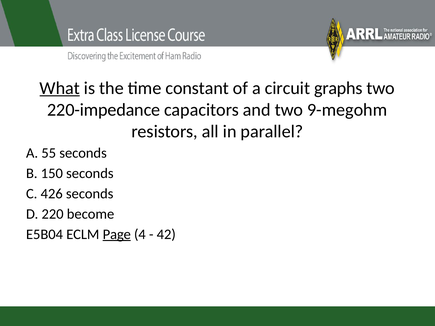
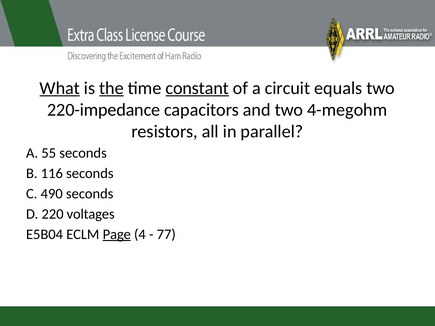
the underline: none -> present (111, 88)
constant underline: none -> present (197, 88)
graphs: graphs -> equals (338, 88)
9-megohm: 9-megohm -> 4-megohm (347, 110)
150: 150 -> 116 (52, 174)
426: 426 -> 490 (52, 194)
become: become -> voltages (91, 214)
42: 42 -> 77 (166, 234)
